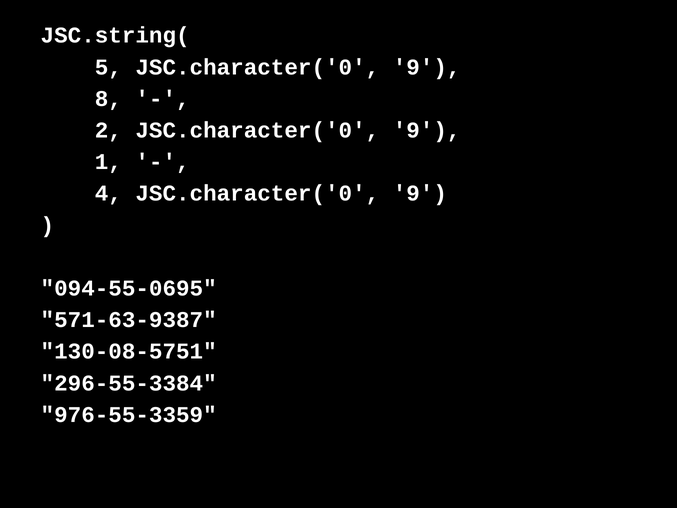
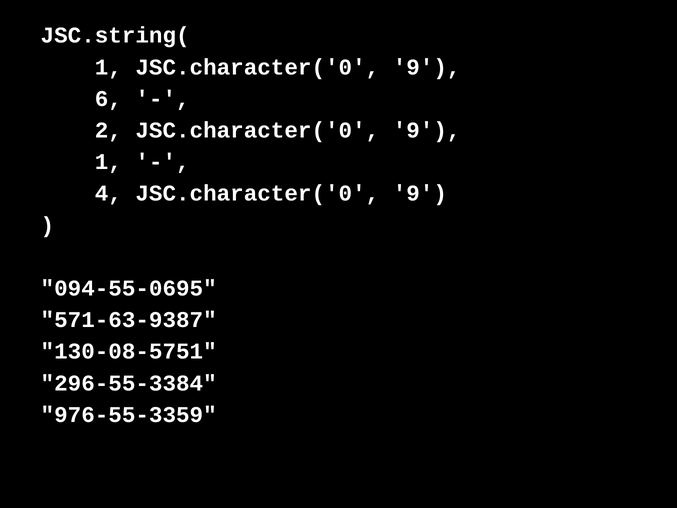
5: 5 -> 1 (108, 67)
8: 8 -> 6 (108, 99)
